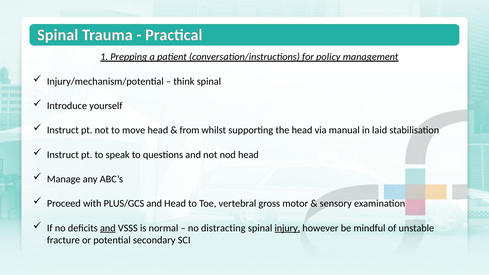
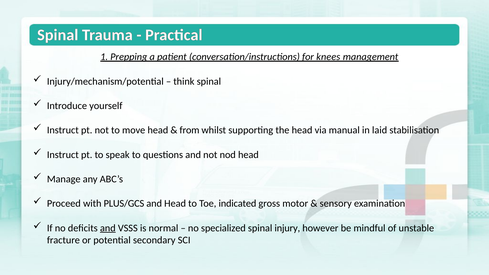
policy: policy -> knees (328, 57)
vertebral: vertebral -> indicated (237, 204)
distracting: distracting -> specialized (223, 228)
injury underline: present -> none (287, 228)
